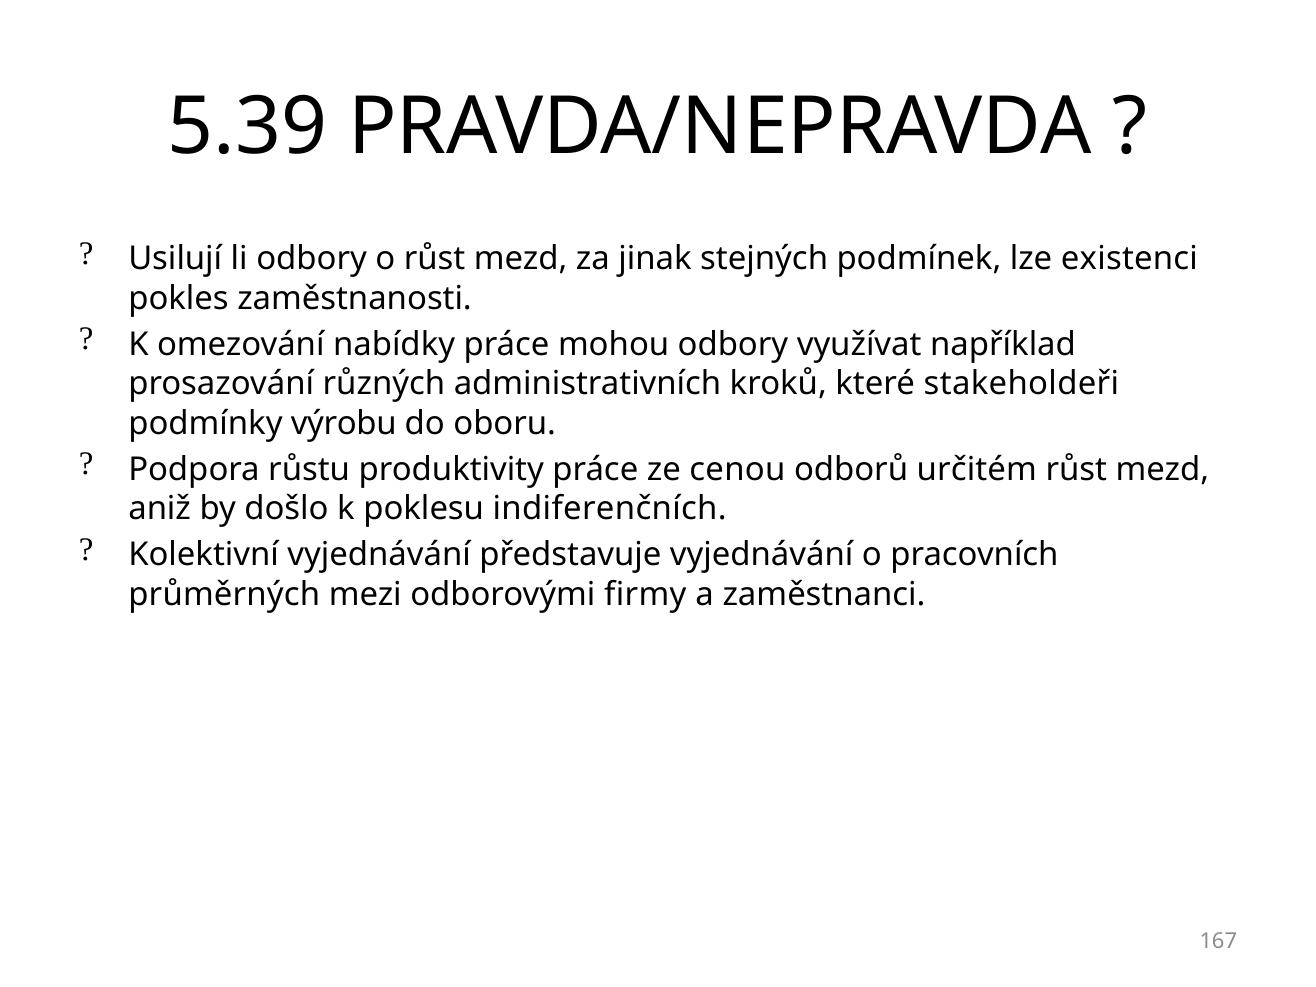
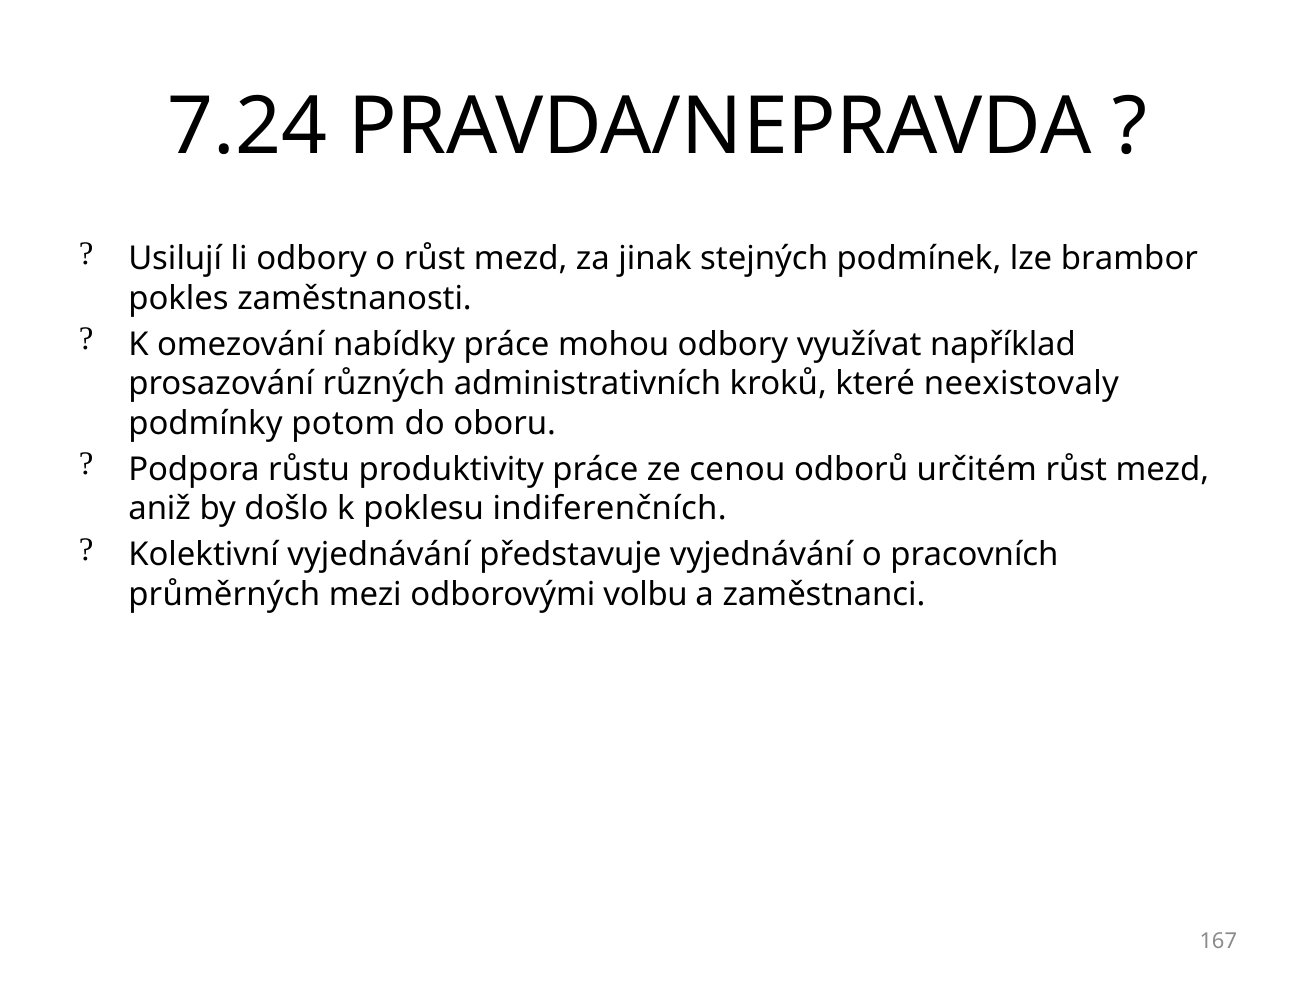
5.39: 5.39 -> 7.24 (248, 127)
existenci: existenci -> brambor (1129, 259)
stakeholdeři: stakeholdeři -> neexistovaly (1021, 384)
výrobu: výrobu -> potom (343, 423)
firmy: firmy -> volbu (646, 595)
